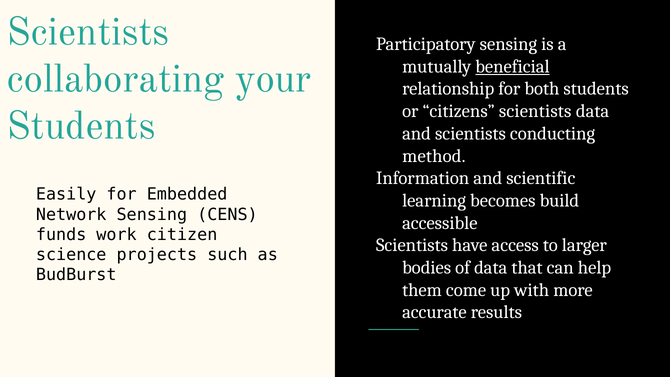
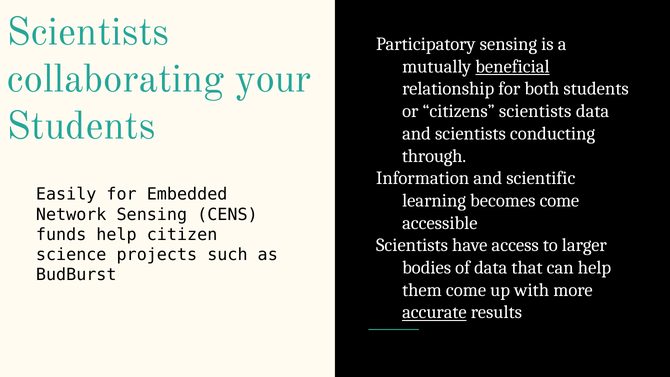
method: method -> through (434, 156)
becomes build: build -> come (559, 201)
funds work: work -> help (117, 235)
accurate underline: none -> present (434, 312)
